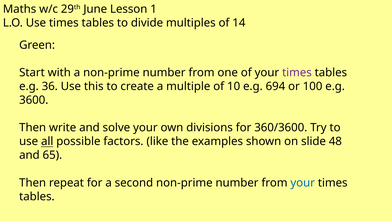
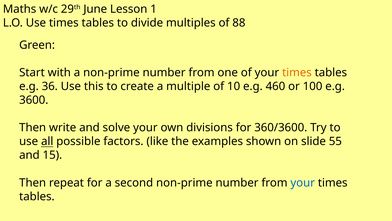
14: 14 -> 88 (239, 23)
times colour: purple -> orange (297, 72)
694: 694 -> 460 (275, 86)
48: 48 -> 55 (335, 141)
65: 65 -> 15 (52, 155)
